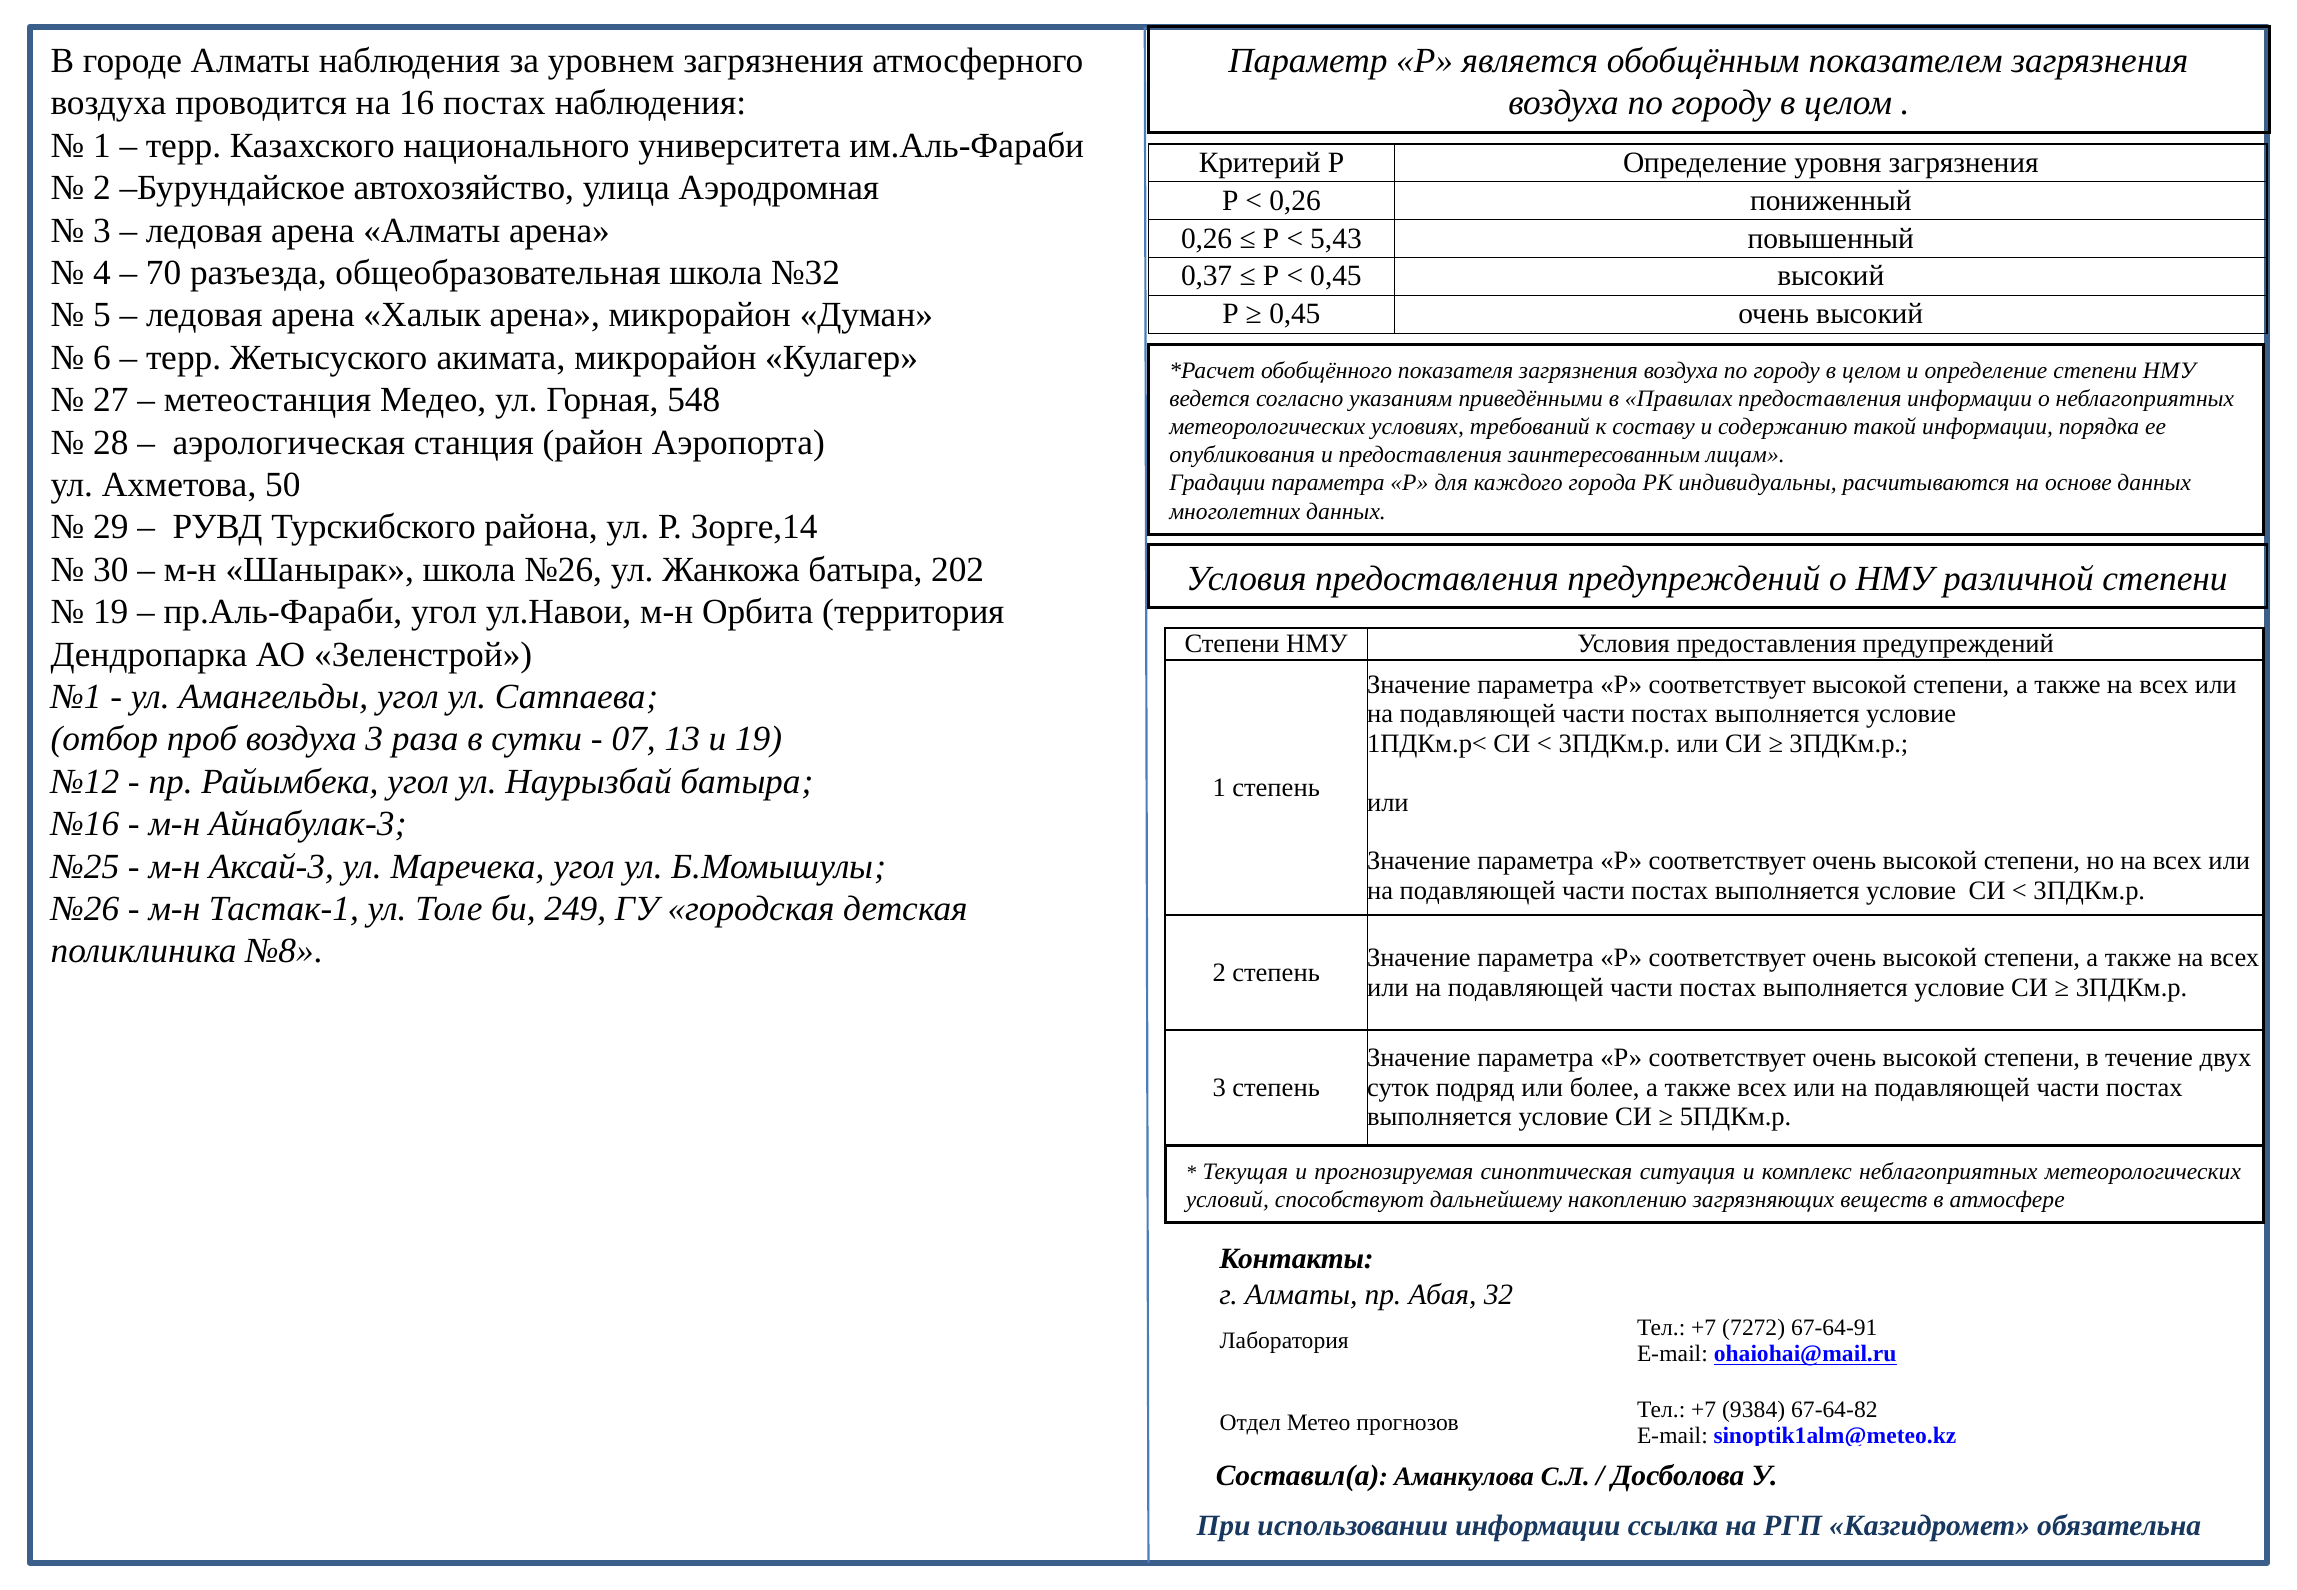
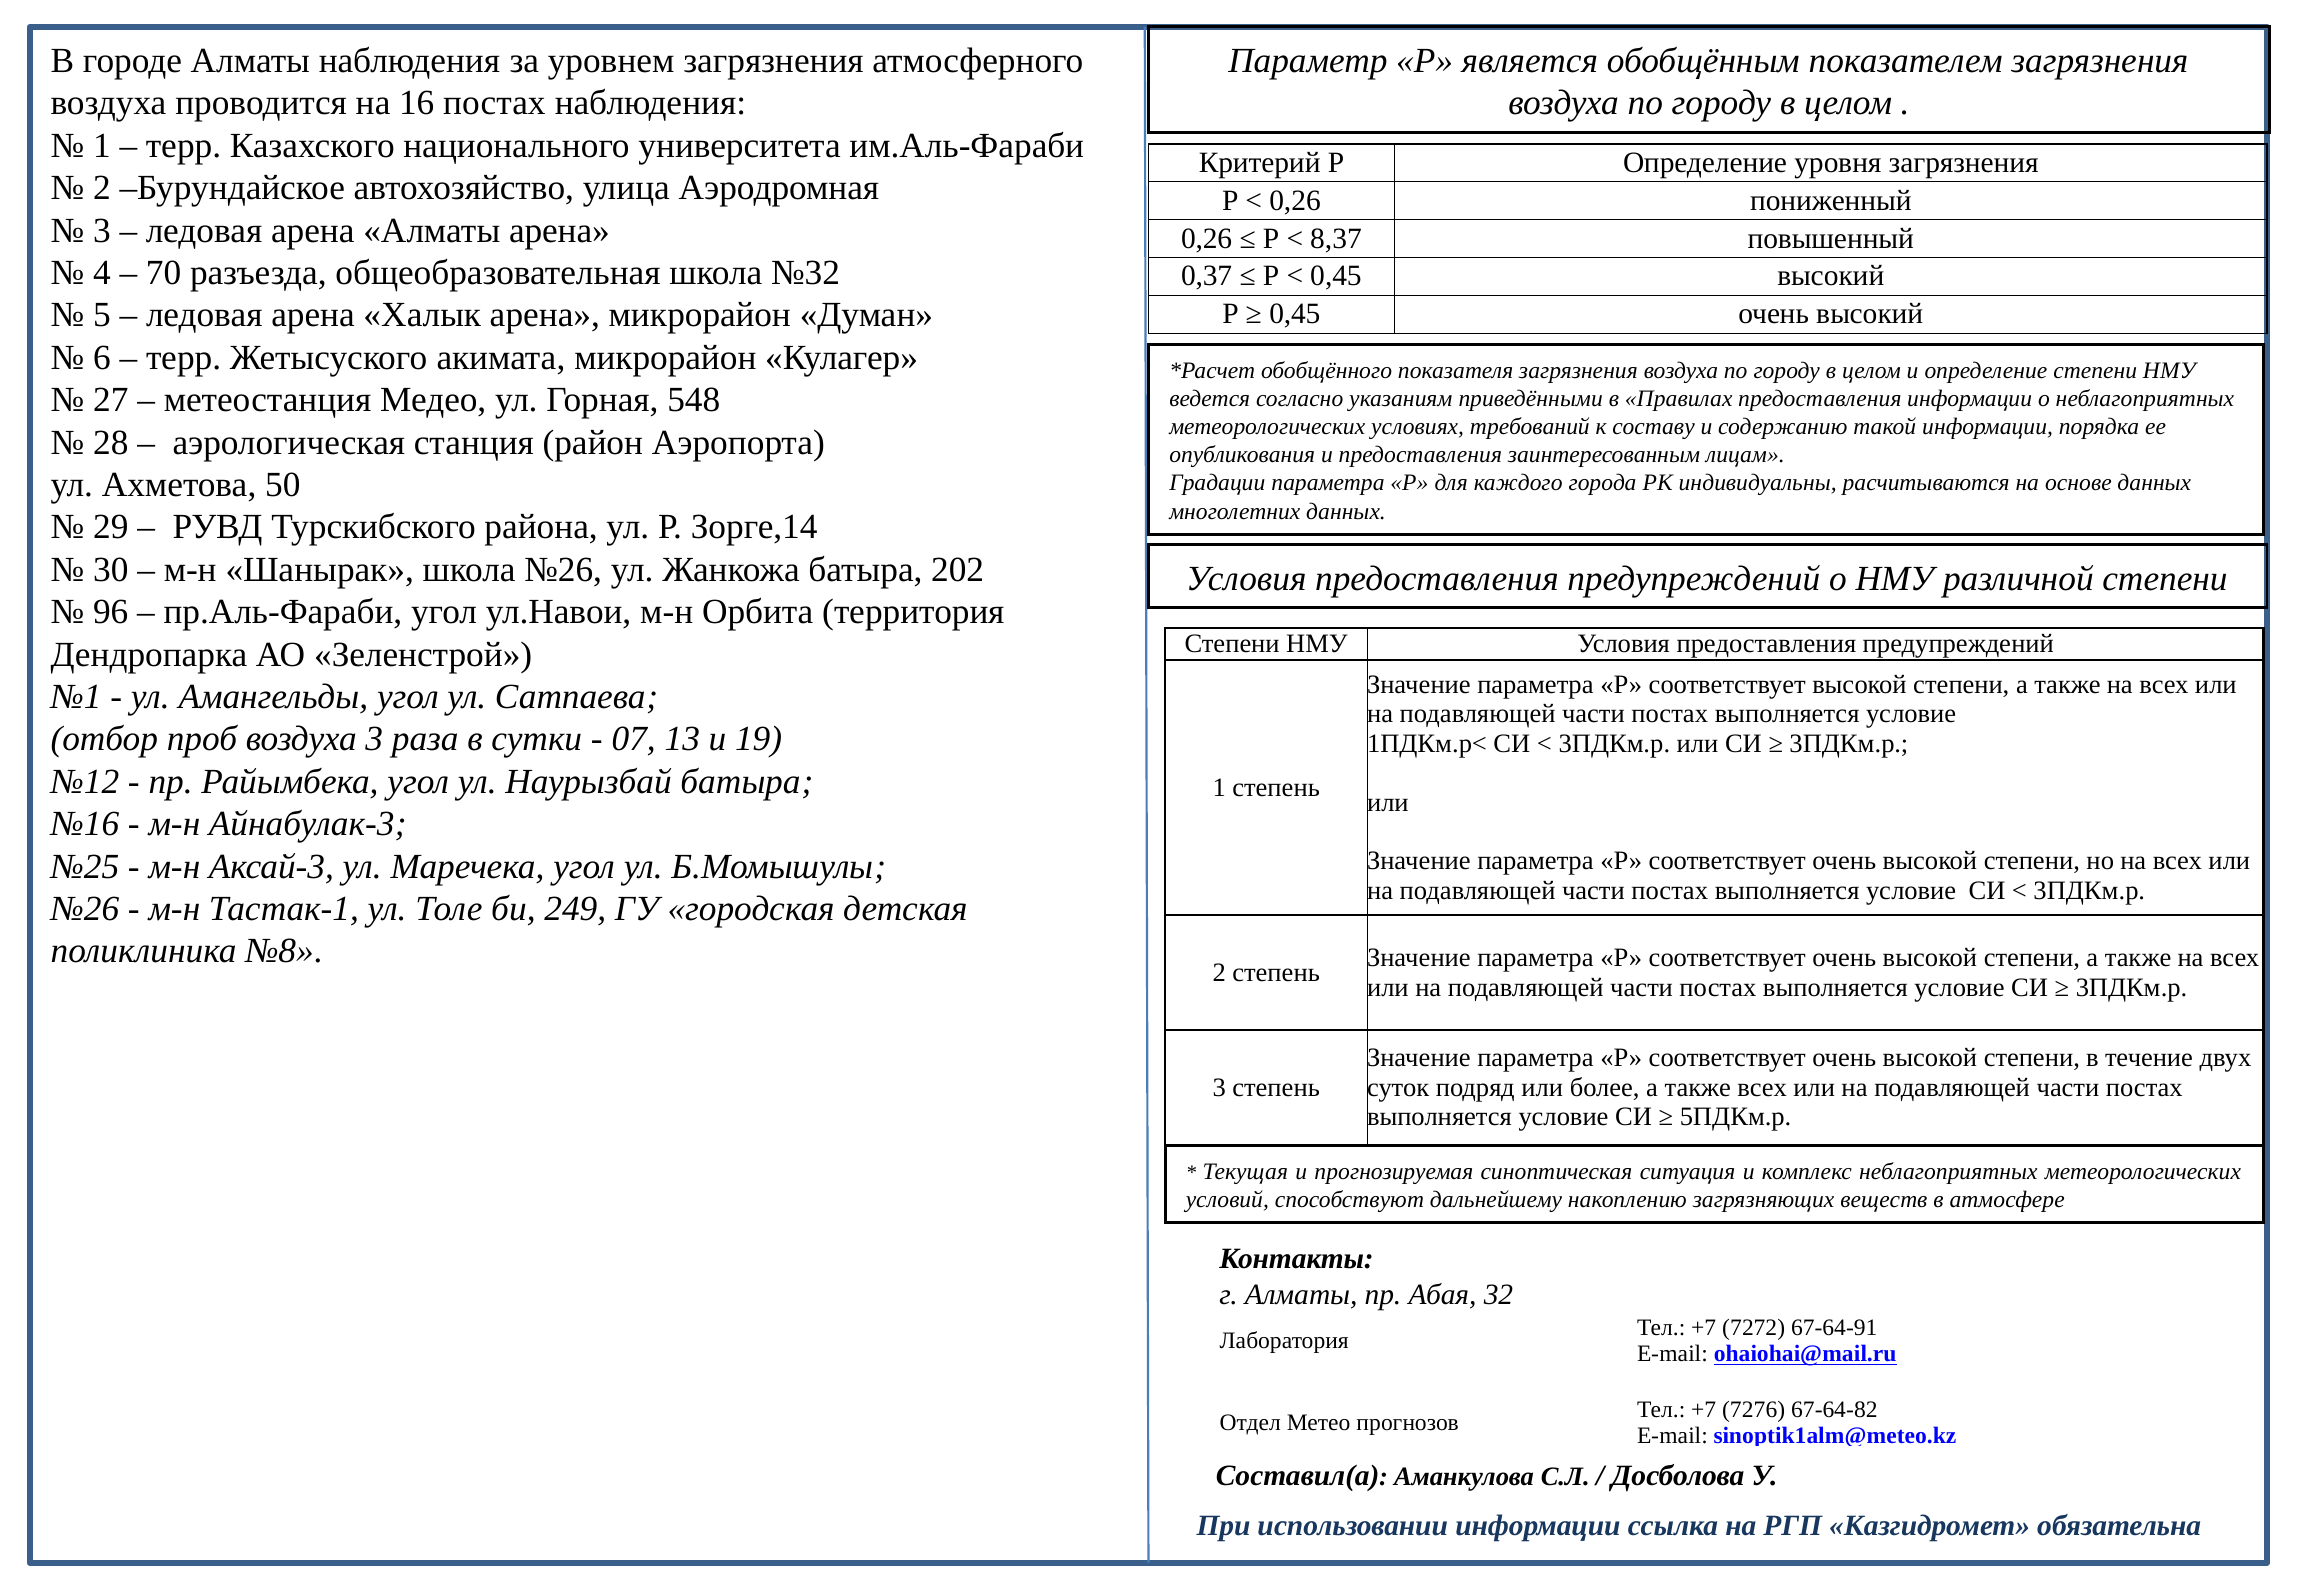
5,43: 5,43 -> 8,37 (1336, 238)
19: 19 -> 96 (111, 612)
9384: 9384 -> 7276 (1754, 1410)
